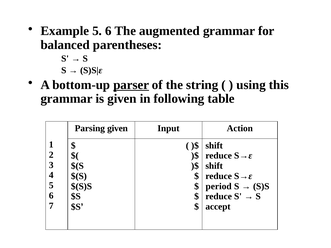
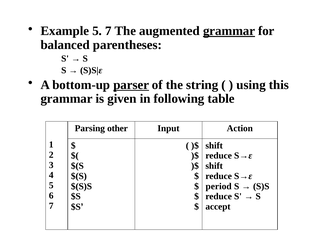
Example 5 6: 6 -> 7 (108, 31)
grammar underline: none -> present (229, 31)
Parsing given: given -> other (118, 128)
